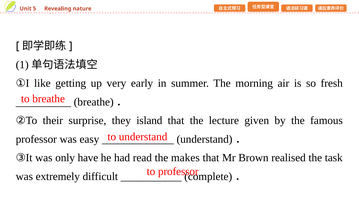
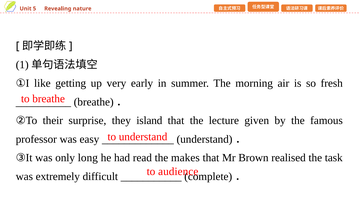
have: have -> long (88, 158)
professor: professor -> audience (178, 171)
